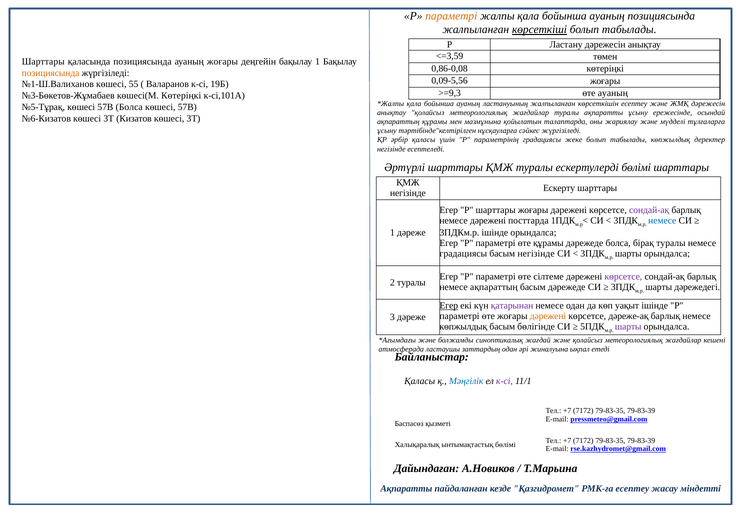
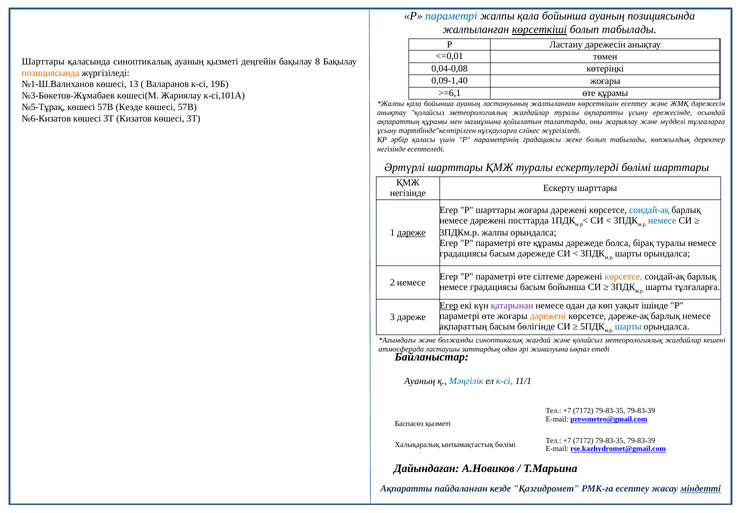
параметрі colour: orange -> blue (451, 16)
<=3,59: <=3,59 -> <=0,01 (450, 56)
қаласында позициясында: позициясында -> синоптикалық (142, 62)
ауаның жоғары: жоғары -> қызметі (222, 62)
бақылау 1: 1 -> 8 (318, 62)
0,86-0,08: 0,86-0,08 -> 0,04-0,08 (450, 69)
0,09-5,56: 0,09-5,56 -> 0,09-1,40 (450, 81)
55: 55 -> 13 (134, 84)
>=9,3: >=9,3 -> >=6,1 (450, 93)
ауаның: ауаның -> құрамы (613, 93)
көшесі(М Көтеріңкі: Көтеріңкі -> Жариялау (181, 96)
57В Болса: Болса -> Кезде (129, 107)
сондай-ақ colour: purple -> blue (649, 210)
дәреже underline: none -> present (411, 233)
3ПДКм.р ішінде: ішінде -> жалпы (495, 233)
басым негізінде: негізінде -> дәрежеде (536, 254)
көрсетсе colour: purple -> orange (623, 277)
2 туралы: туралы -> немесе (411, 283)
ақпараттың: ақпараттың -> градациясы (494, 287)
басым дәрежеде: дәрежеде -> бойынша (567, 287)
шарты дәрежедегі: дәрежедегі -> тұлғаларға (697, 287)
көпжылдық: көпжылдық -> ақпараттың (463, 327)
шарты colour: purple -> blue (628, 327)
Қаласы: Қаласы -> Ауаның (420, 381)
к-сі colour: purple -> blue (504, 381)
міндетті underline: none -> present (701, 489)
